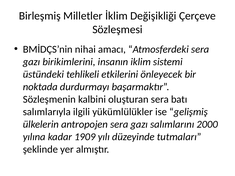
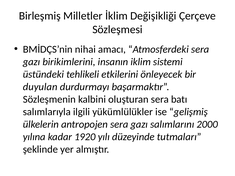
noktada: noktada -> duyulan (40, 87)
1909: 1909 -> 1920 (85, 137)
